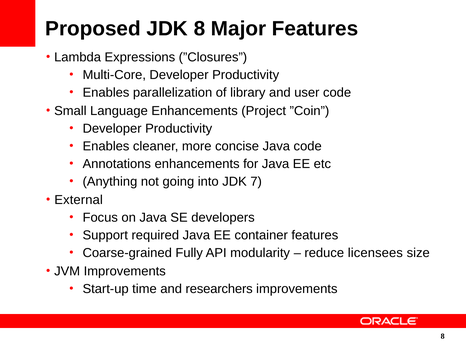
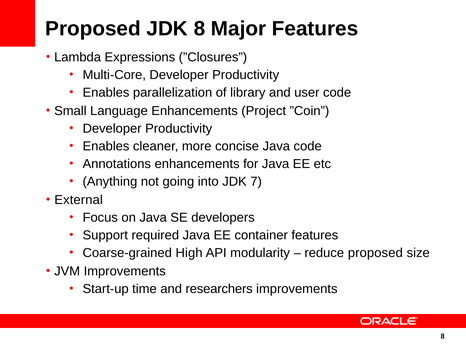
Fully: Fully -> High (189, 253)
reduce licensees: licensees -> proposed (375, 253)
